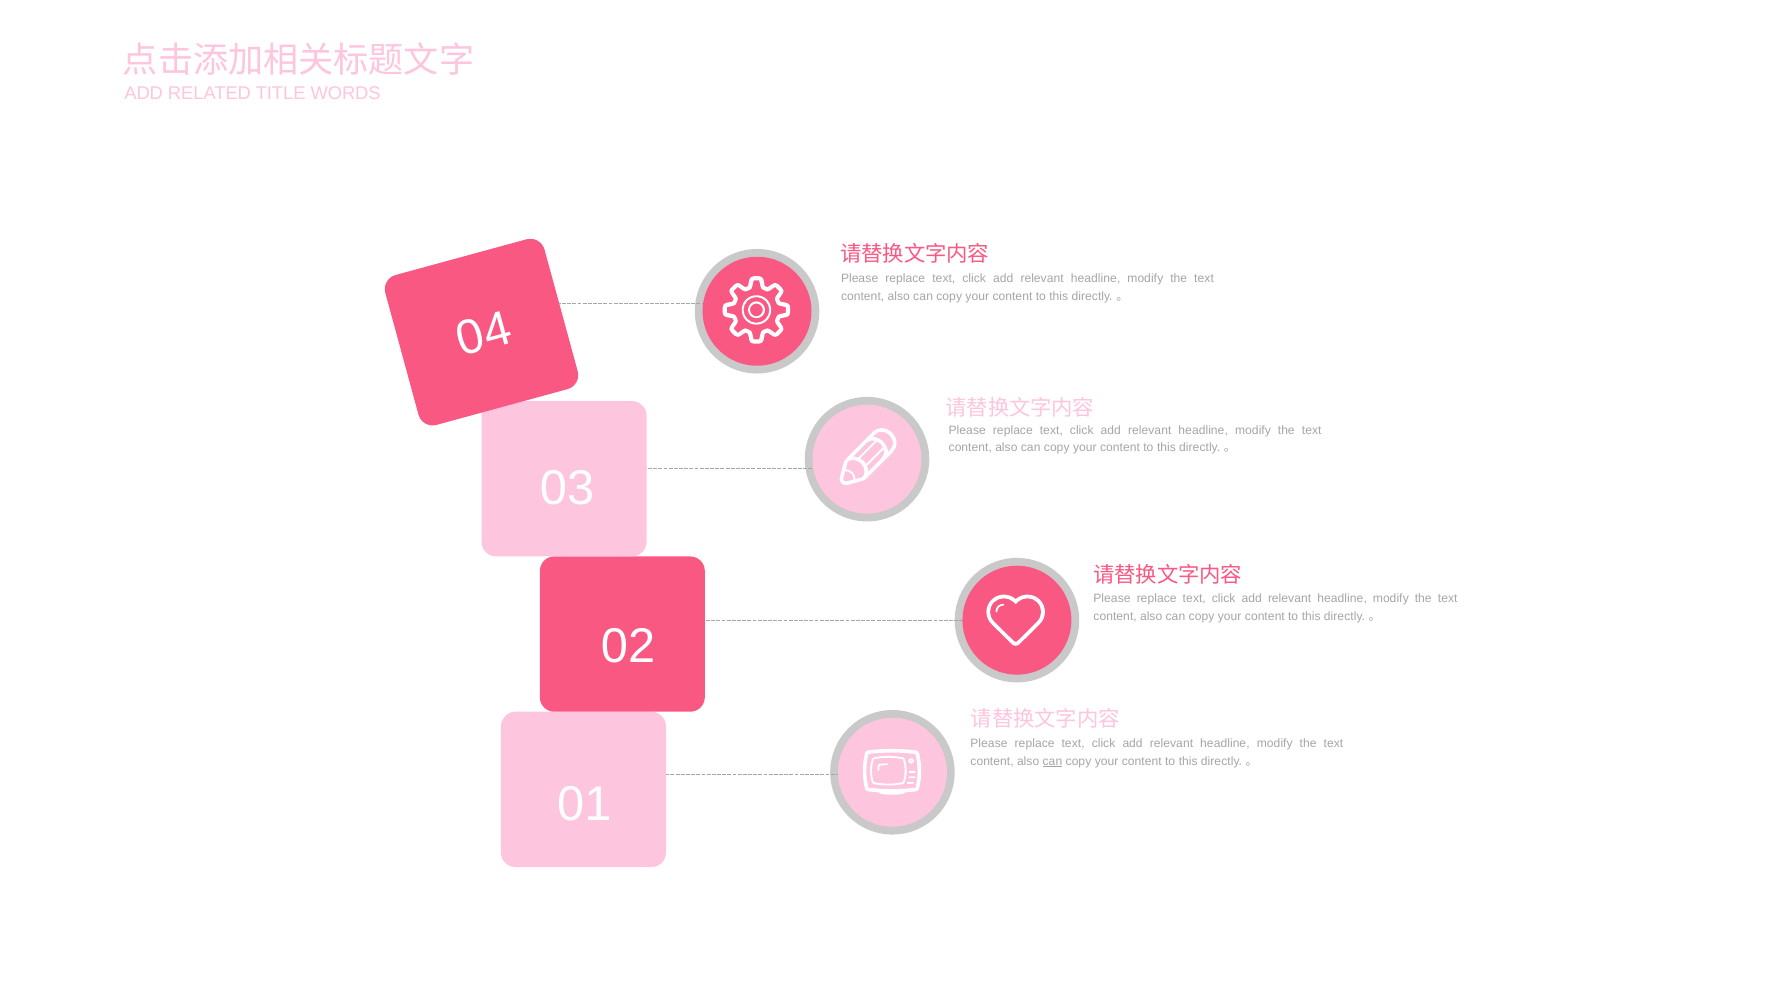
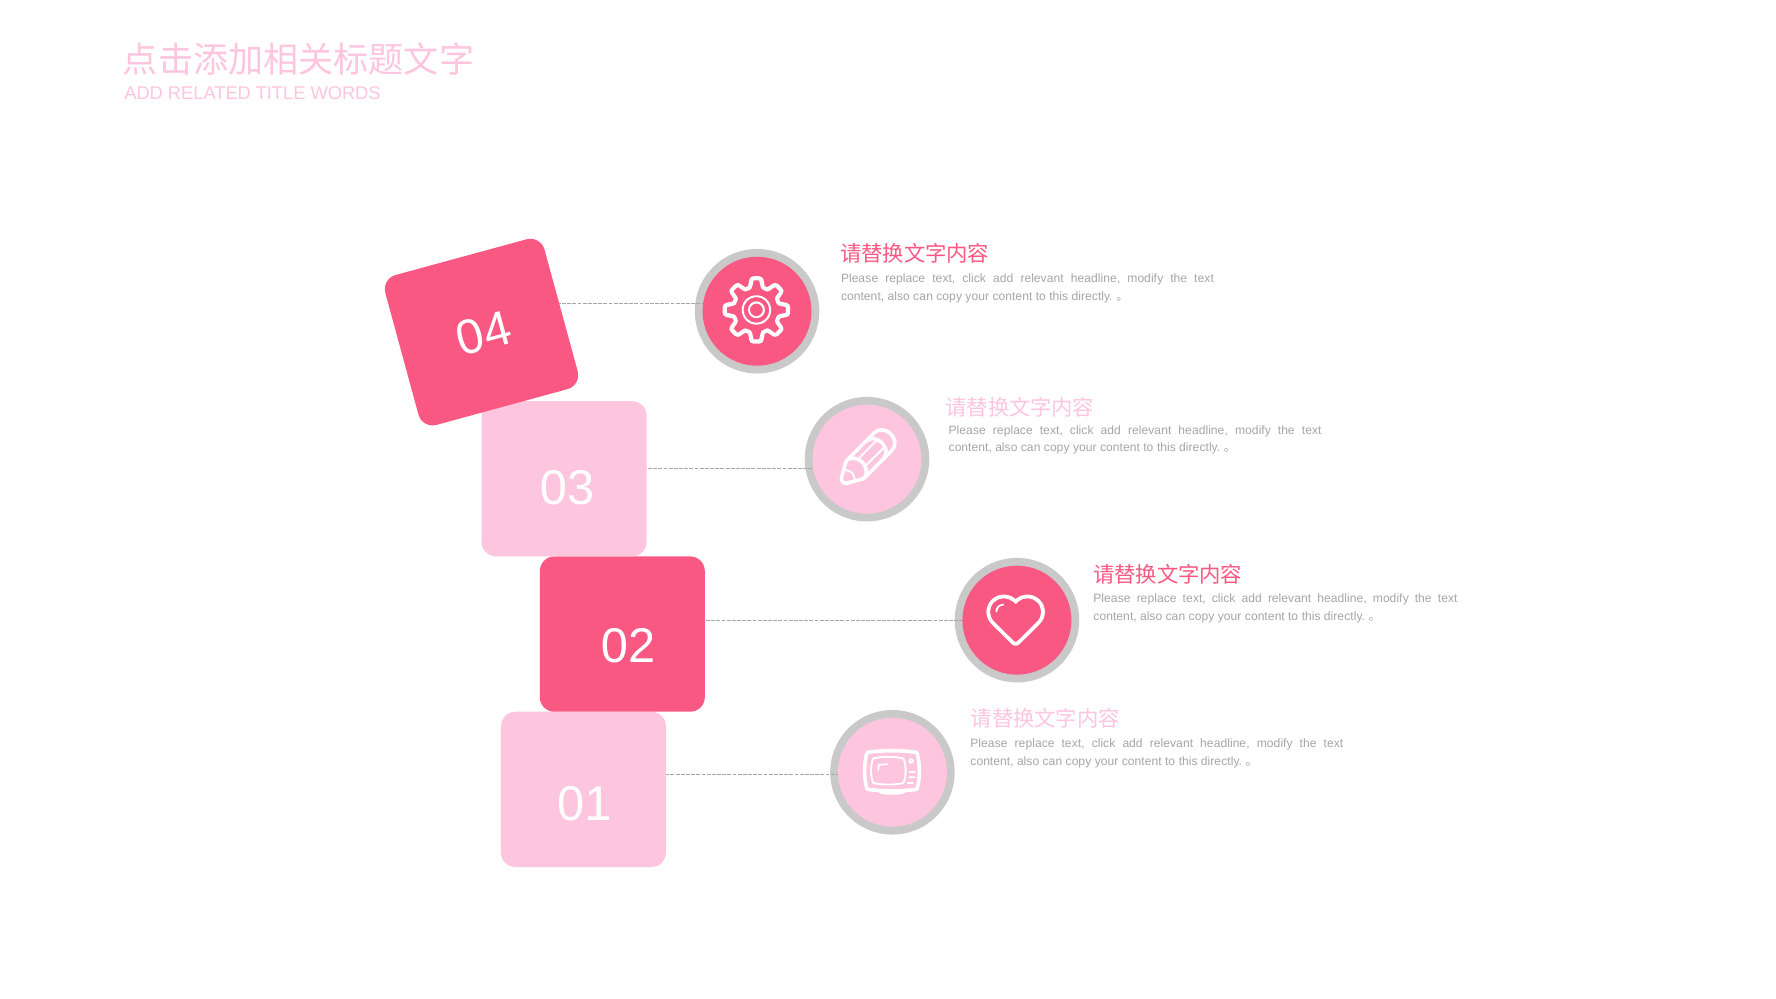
can underline: present -> none (1052, 761)
